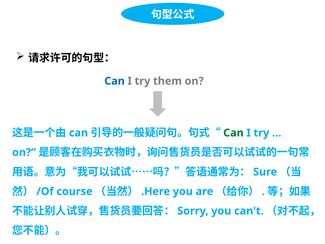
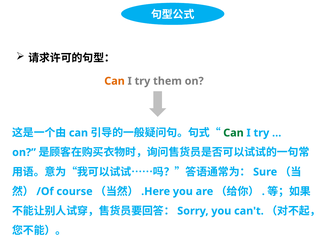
Can colour: blue -> orange (115, 81)
